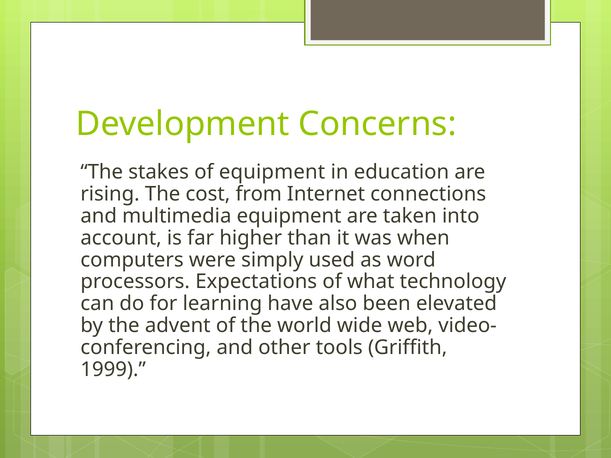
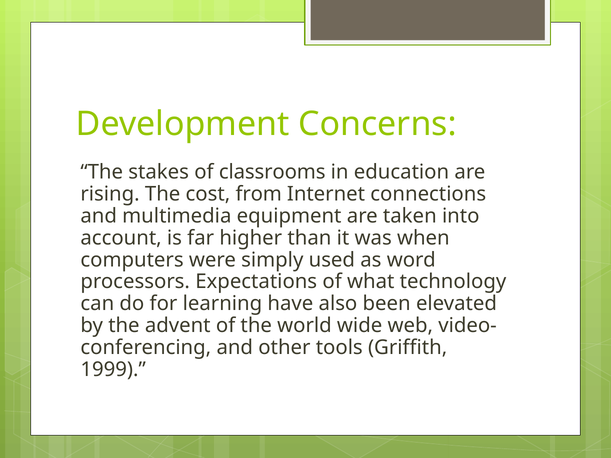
of equipment: equipment -> classrooms (272, 172)
